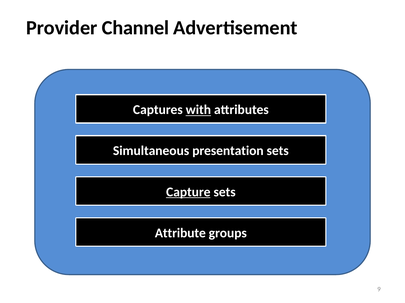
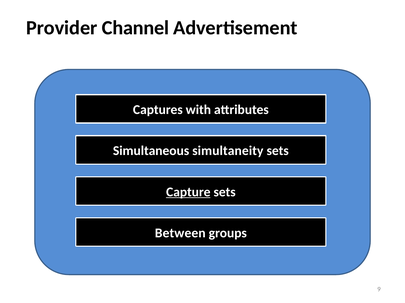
with underline: present -> none (198, 110)
presentation: presentation -> simultaneity (228, 151)
Attribute: Attribute -> Between (180, 233)
